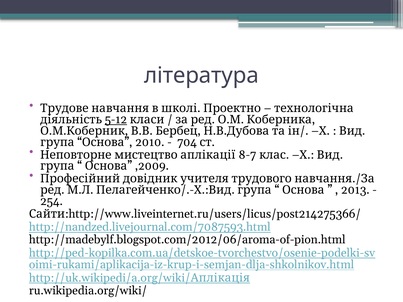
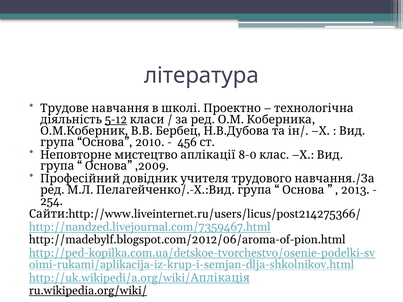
704: 704 -> 456 (187, 142)
8-7: 8-7 -> 8-0 (247, 155)
http://nandzed.livejournal.com/7087593.html: http://nandzed.livejournal.com/7087593.html -> http://nandzed.livejournal.com/7359467.html (150, 227)
ru.wikipedia.org/wiki/ underline: none -> present (88, 291)
